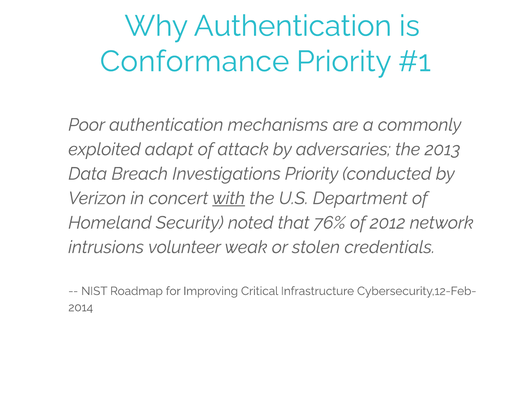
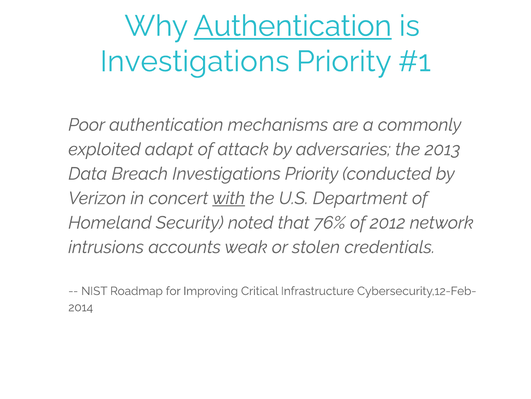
Authentication underline: none -> present (293, 26)
Conformance: Conformance -> Investigations (195, 61)
volunteer: volunteer -> accounts (185, 247)
